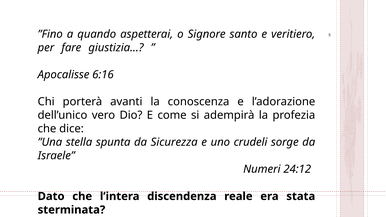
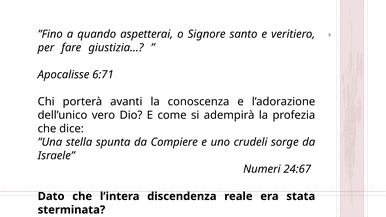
6:16: 6:16 -> 6:71 (103, 75)
Sicurezza: Sicurezza -> Compiere (174, 142)
24:12: 24:12 -> 24:67 (297, 169)
